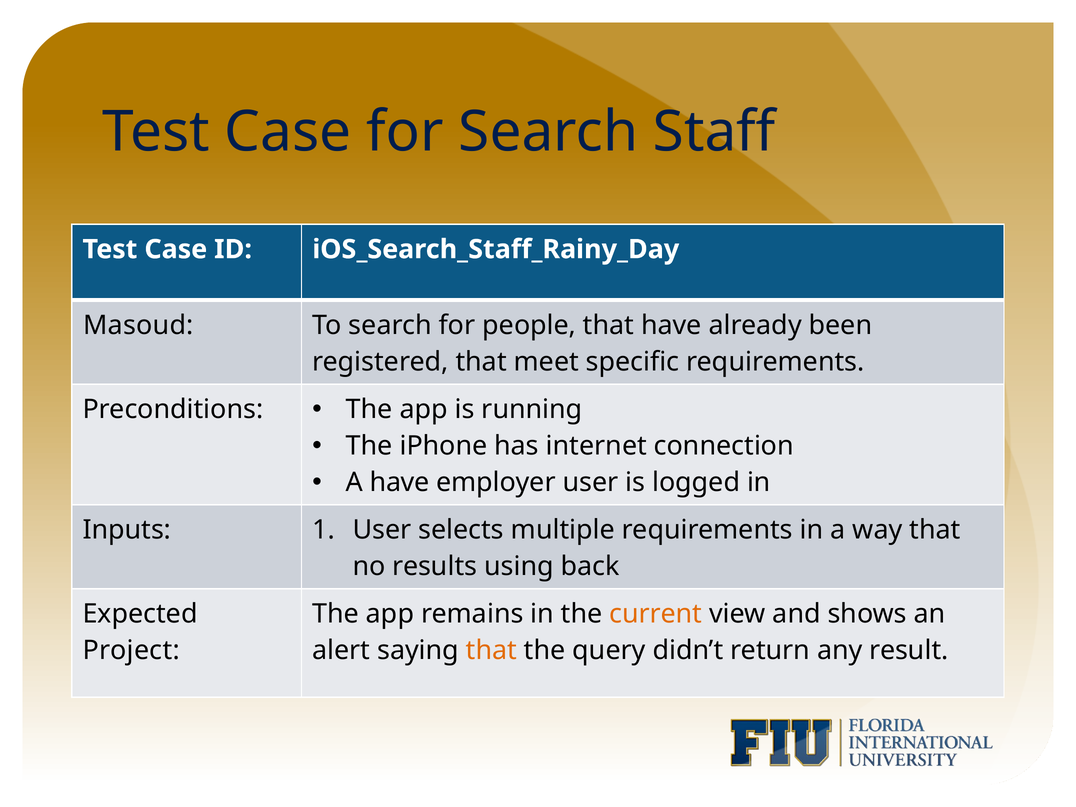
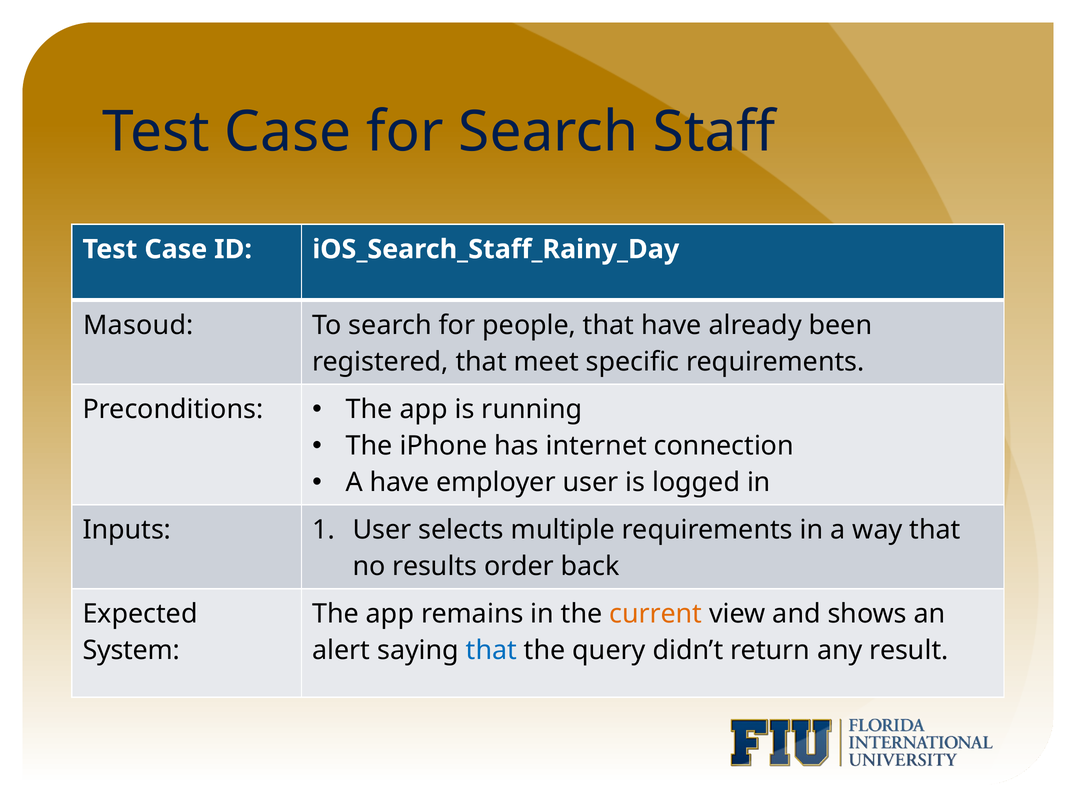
using: using -> order (519, 567)
Project: Project -> System (131, 651)
that colour: orange -> blue (491, 651)
